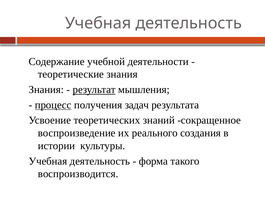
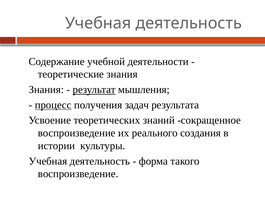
воспроизводится: воспроизводится -> воспроизведение (78, 175)
